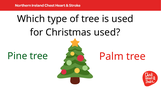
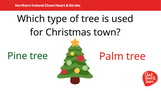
Christmas used: used -> town (107, 32)
